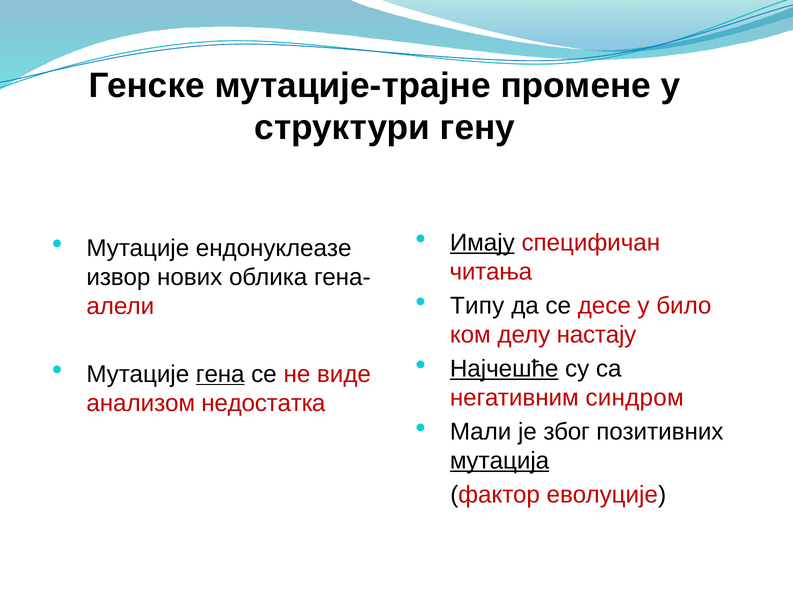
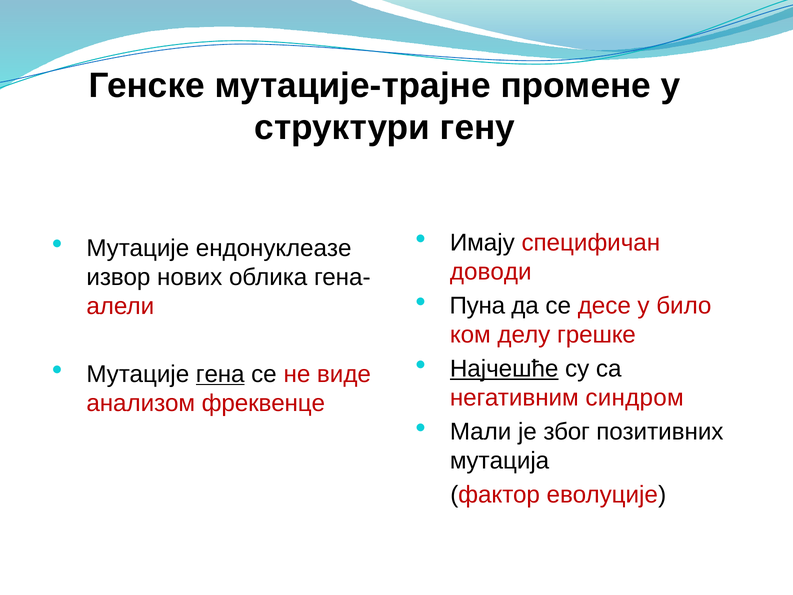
Имају underline: present -> none (482, 243)
читања: читања -> доводи (491, 272)
Типу: Типу -> Пуна (477, 306)
настају: настају -> грешке (596, 335)
недостатка: недостатка -> фреквенце (263, 403)
мутација underline: present -> none (500, 461)
